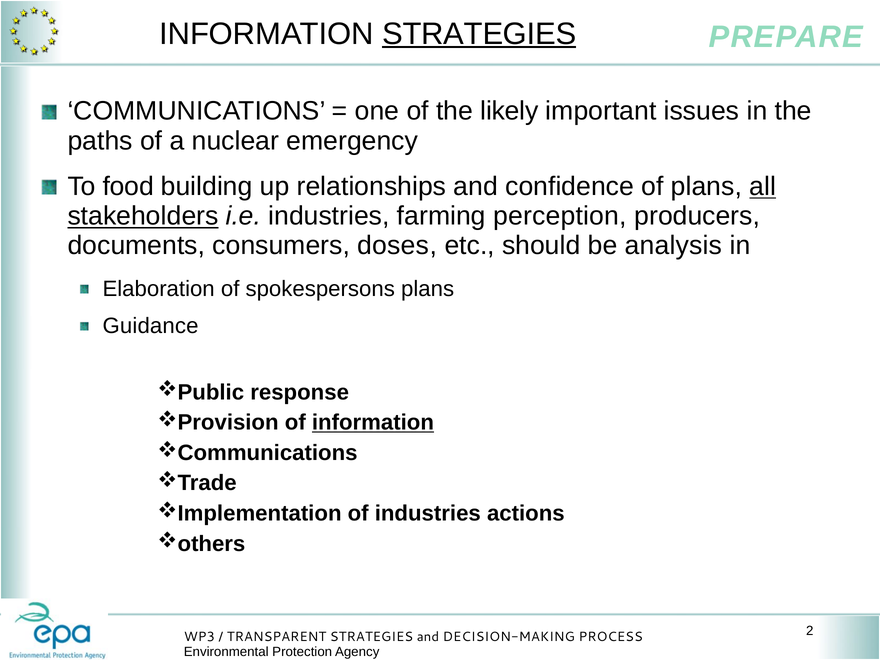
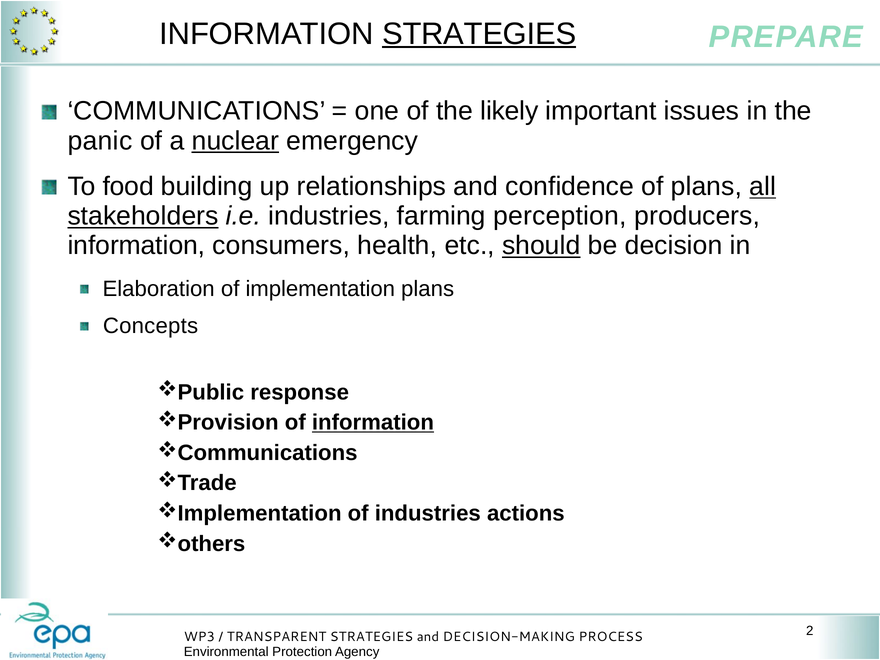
paths: paths -> panic (100, 141)
nuclear underline: none -> present (235, 141)
documents: documents -> information (136, 246)
doses: doses -> health (397, 246)
should underline: none -> present (541, 246)
analysis: analysis -> decision (674, 246)
spokespersons: spokespersons -> implementation (320, 289)
Guidance: Guidance -> Concepts (151, 326)
